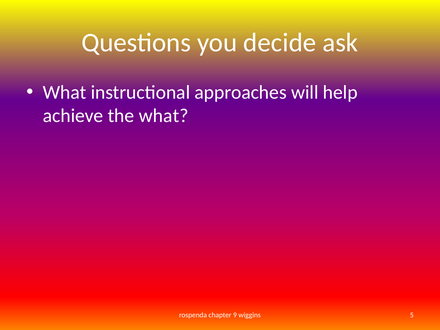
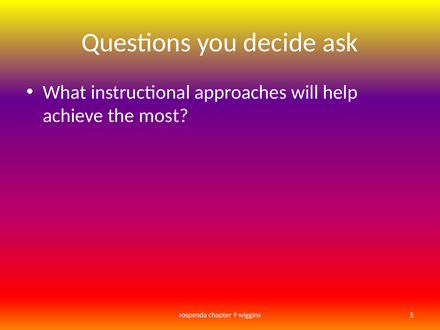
the what: what -> most (164, 116)
